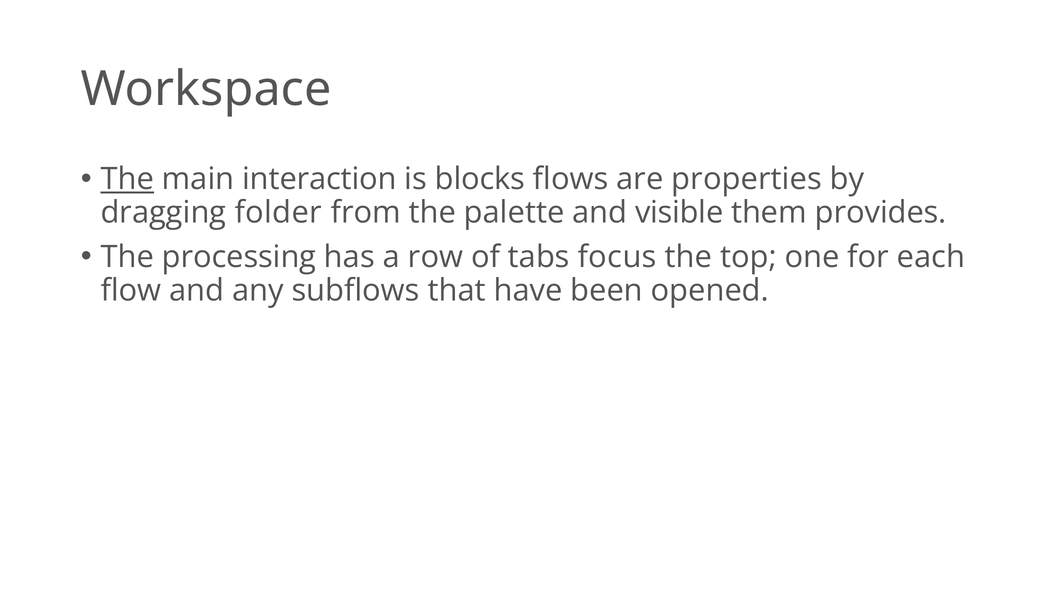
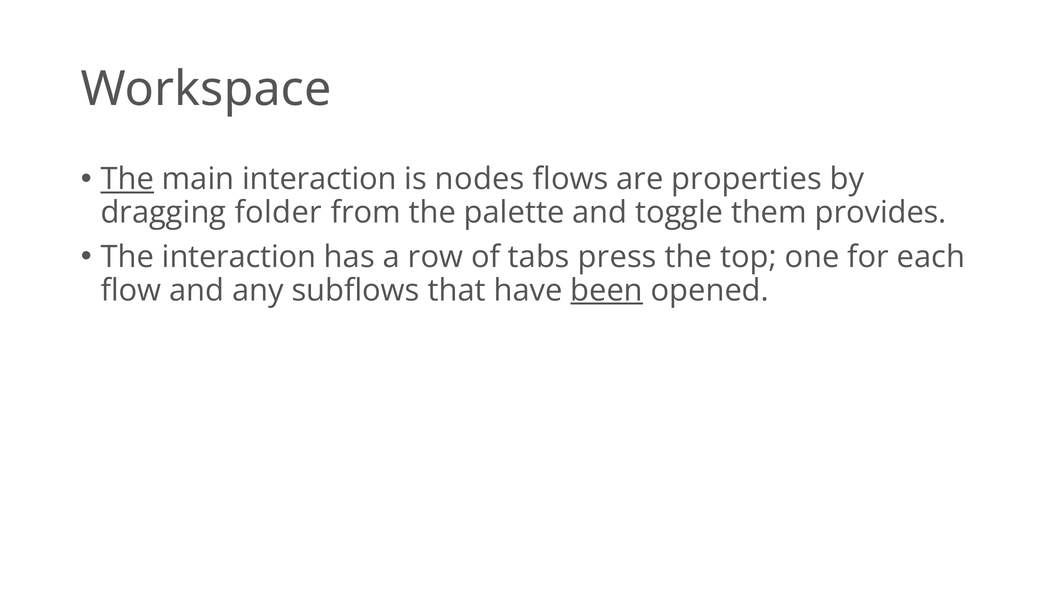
blocks: blocks -> nodes (480, 179)
visible: visible -> toggle (679, 213)
The processing: processing -> interaction (239, 257)
focus: focus -> press (617, 257)
been underline: none -> present (607, 290)
